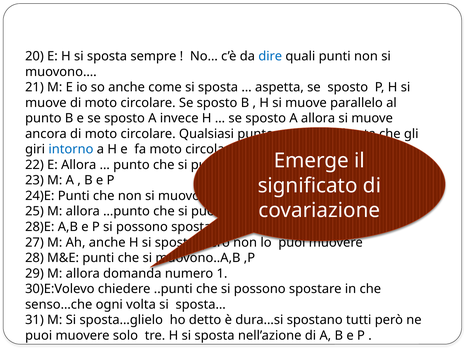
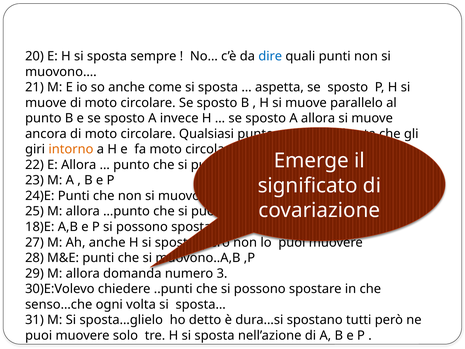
intorno colour: blue -> orange (71, 149)
28)E: 28)E -> 18)E (40, 227)
1: 1 -> 3 (222, 273)
